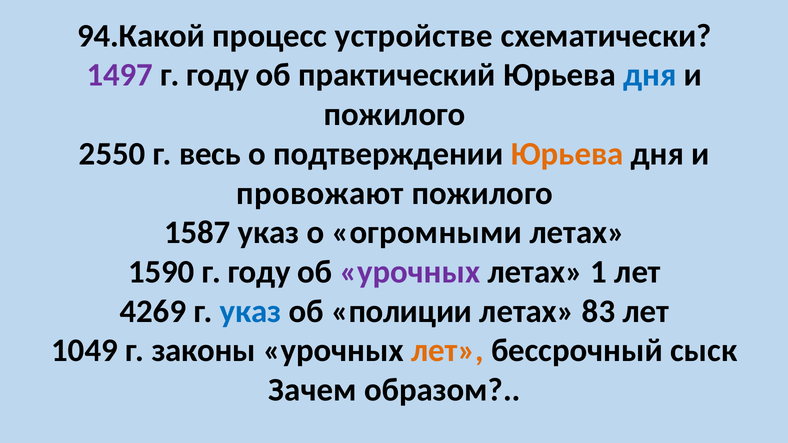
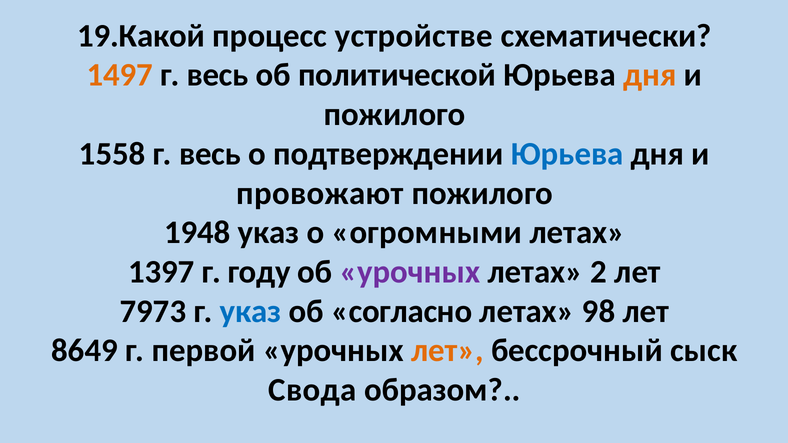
94.Какой: 94.Какой -> 19.Какой (141, 36)
1497 colour: purple -> orange (120, 75)
году: году -> весь (218, 75)
практический: практический -> политической (397, 75)
дня colour: blue -> orange (650, 75)
2550: 2550 -> 1558 (112, 154)
Юрьева colour: orange -> blue (567, 154)
1587: 1587 -> 1948 (197, 233)
1590: 1590 -> 1397 (161, 272)
1: 1 -> 2 (599, 272)
4269: 4269 -> 7973 (153, 311)
полиции: полиции -> согласно (402, 311)
83: 83 -> 98 (599, 311)
1049: 1049 -> 8649 (85, 351)
законы: законы -> первой (204, 351)
Зачем: Зачем -> Свода (312, 390)
